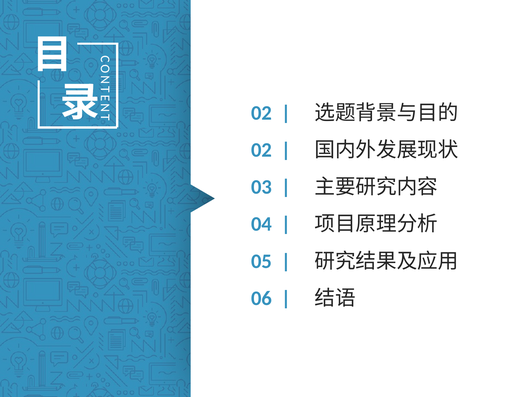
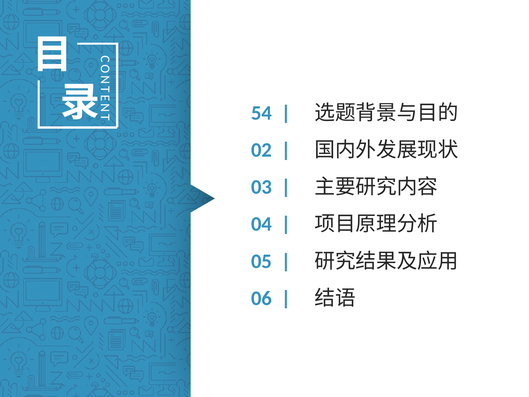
02: 02 -> 54 (262, 113)
